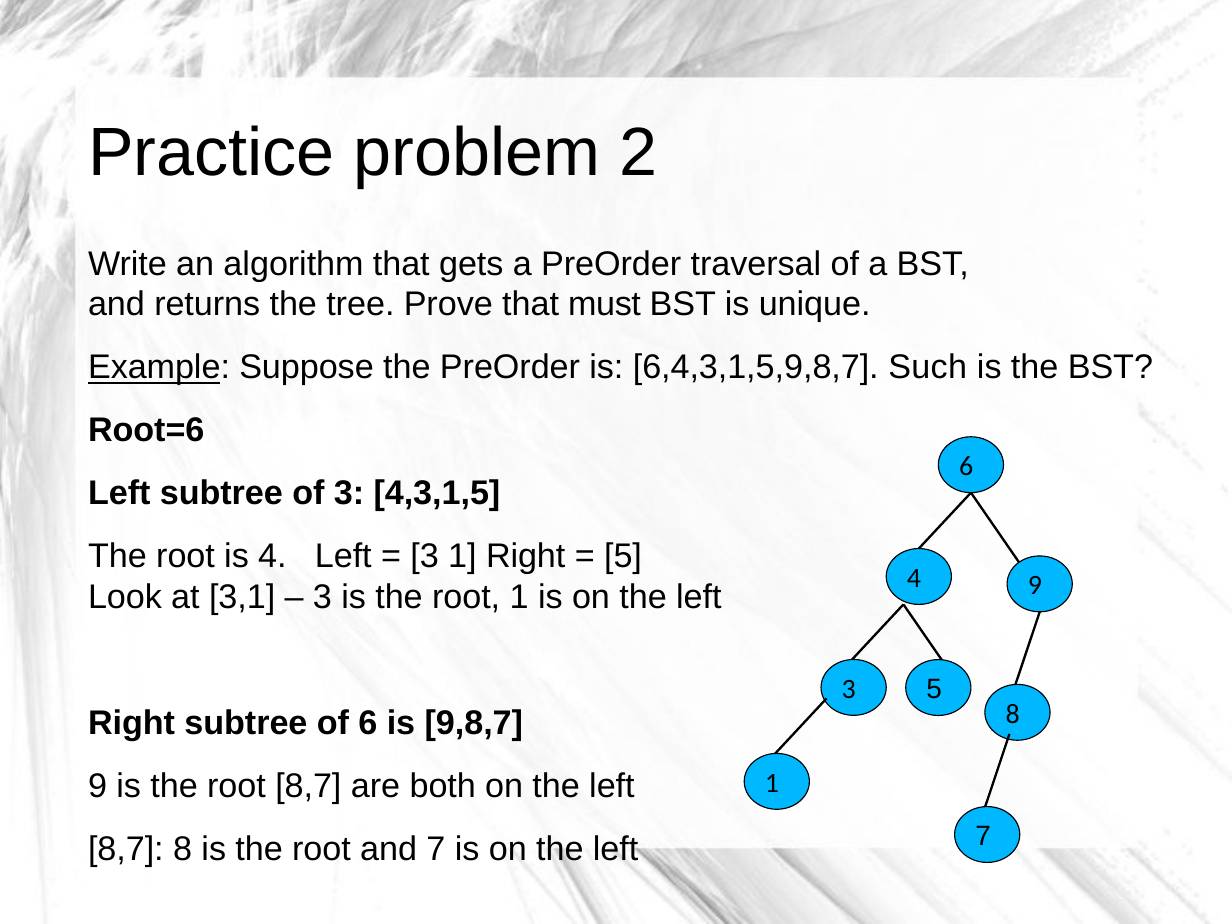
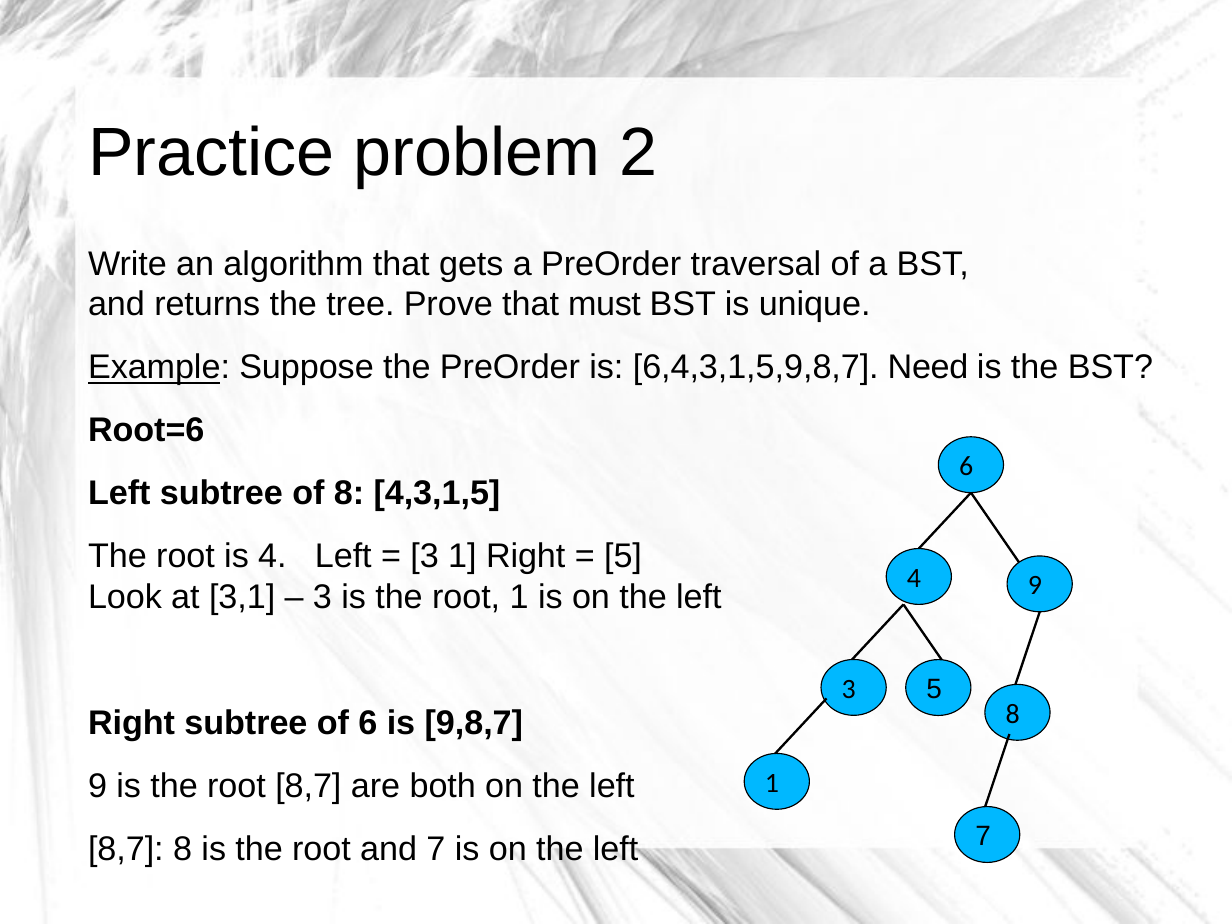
Such: Such -> Need (928, 368)
of 3: 3 -> 8 (349, 493)
